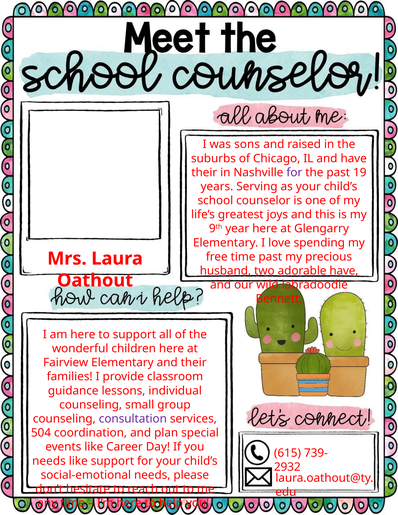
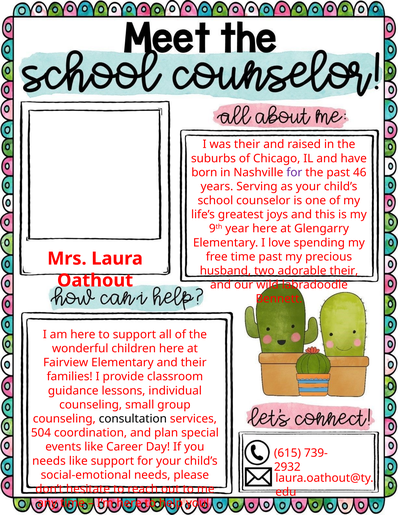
was sons: sons -> their (247, 144)
their: their -> born (204, 172)
19: 19 -> 46 (360, 172)
adorable have: have -> their (344, 271)
consultation colour: purple -> black (133, 419)
